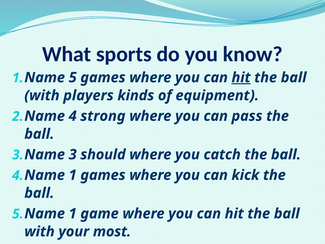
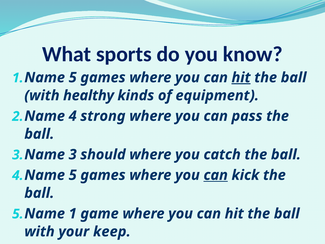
players: players -> healthy (89, 95)
1: 1 -> 5 (73, 175)
can underline: none -> present (216, 175)
most: most -> keep (112, 231)
